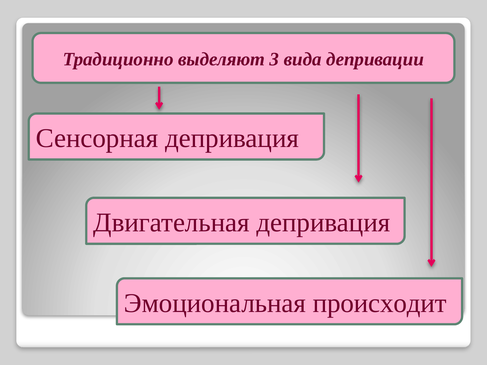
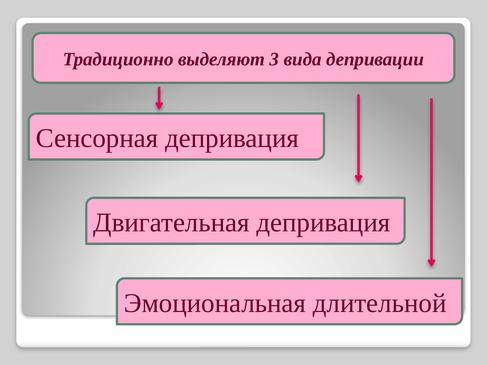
происходит: происходит -> длительной (380, 303)
